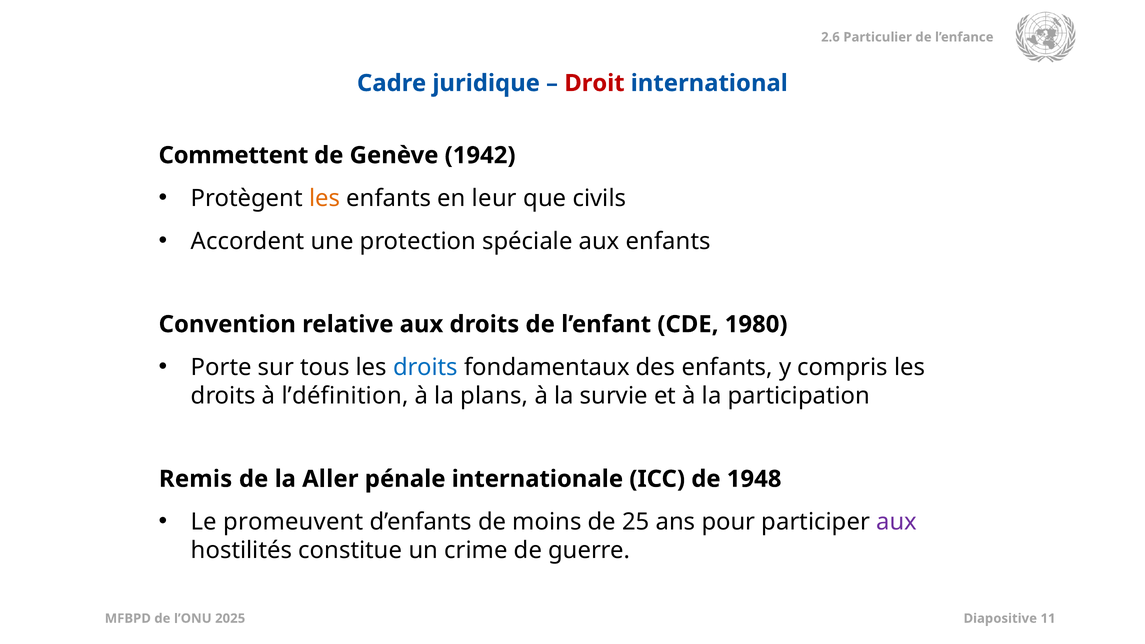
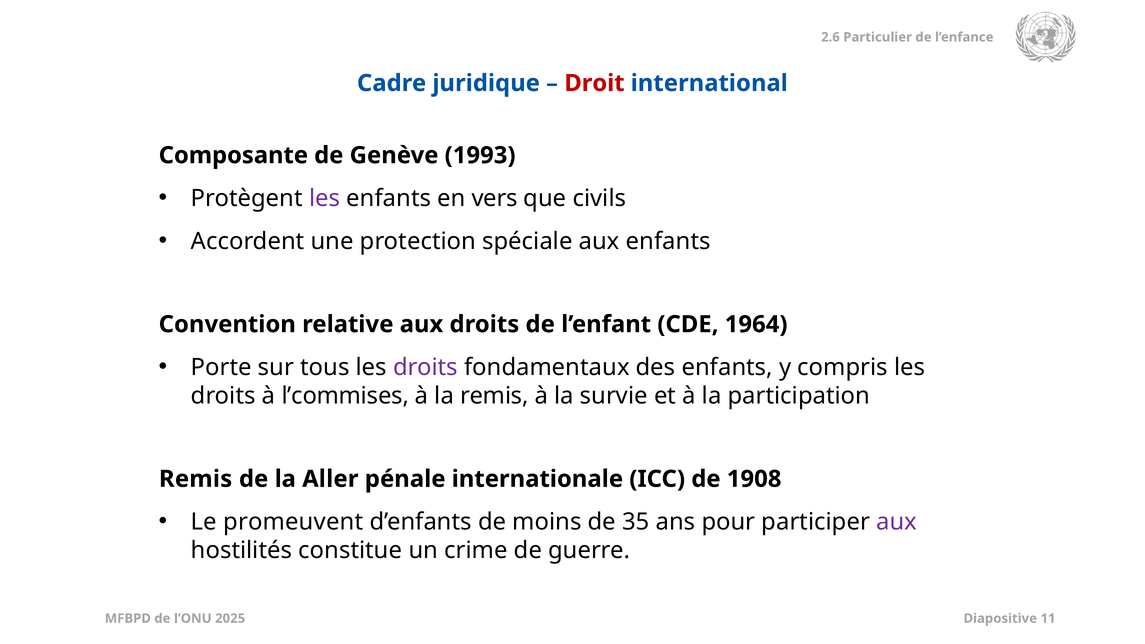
Commettent: Commettent -> Composante (233, 155)
1942: 1942 -> 1993 (480, 155)
les colour: orange -> purple (325, 198)
leur: leur -> vers (495, 198)
1980: 1980 -> 1964 (756, 324)
droits colour: blue -> purple (425, 367)
l’définition: l’définition -> l’commises (345, 396)
la plans: plans -> remis (494, 396)
1948: 1948 -> 1908 (754, 479)
25: 25 -> 35 (636, 522)
